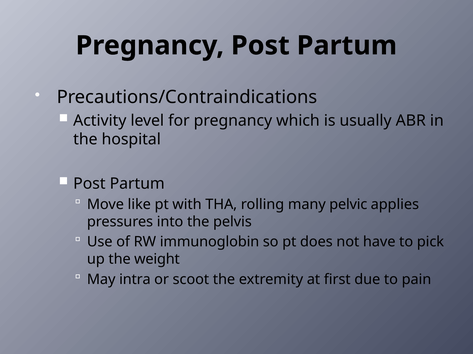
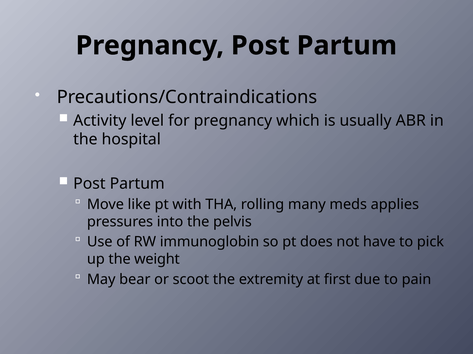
pelvic: pelvic -> meds (348, 205)
intra: intra -> bear (135, 280)
